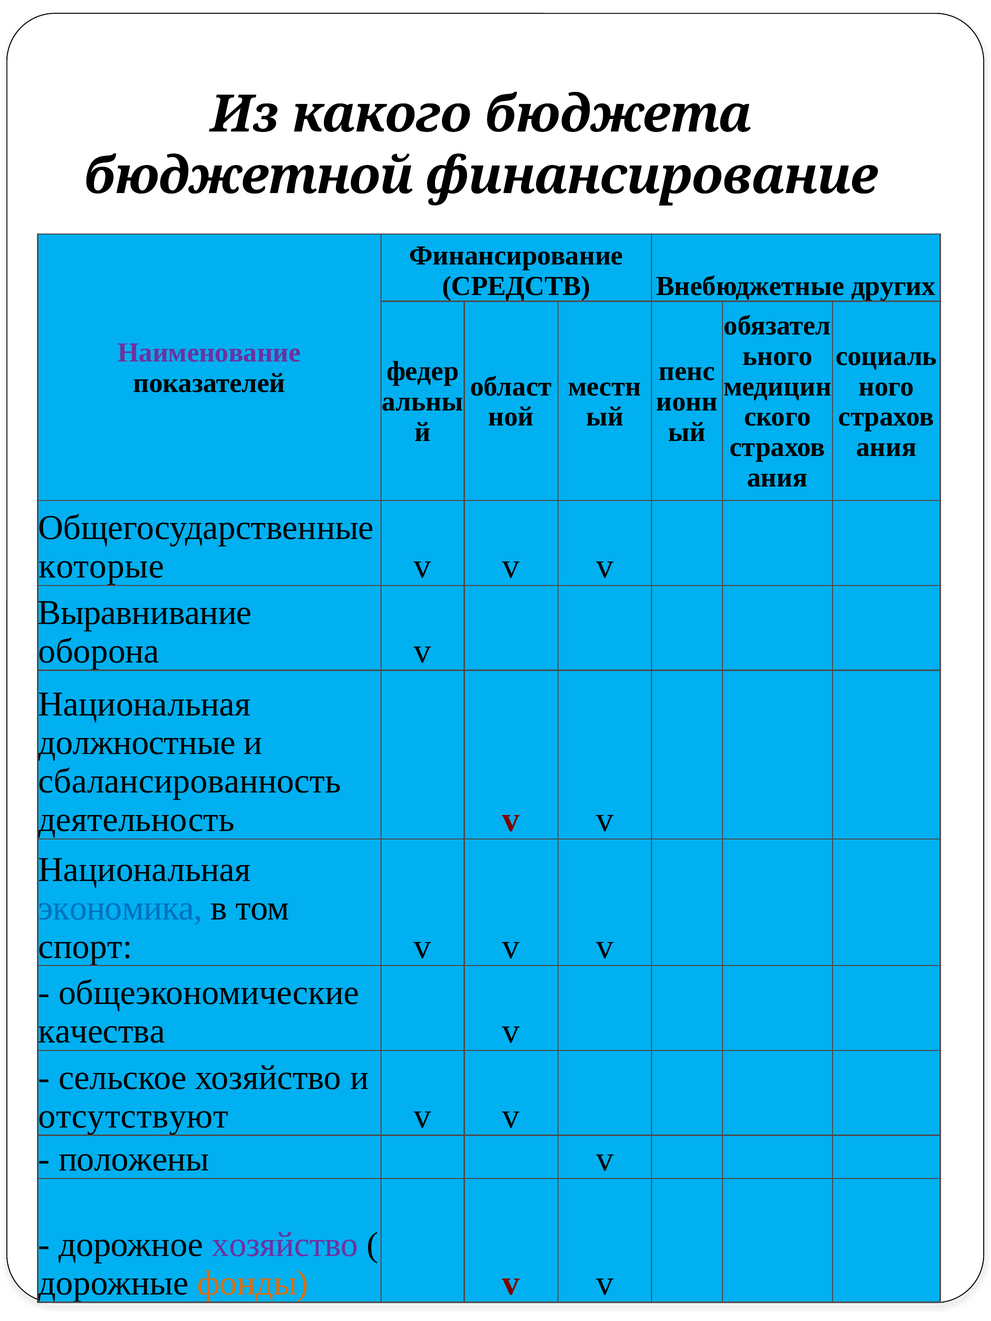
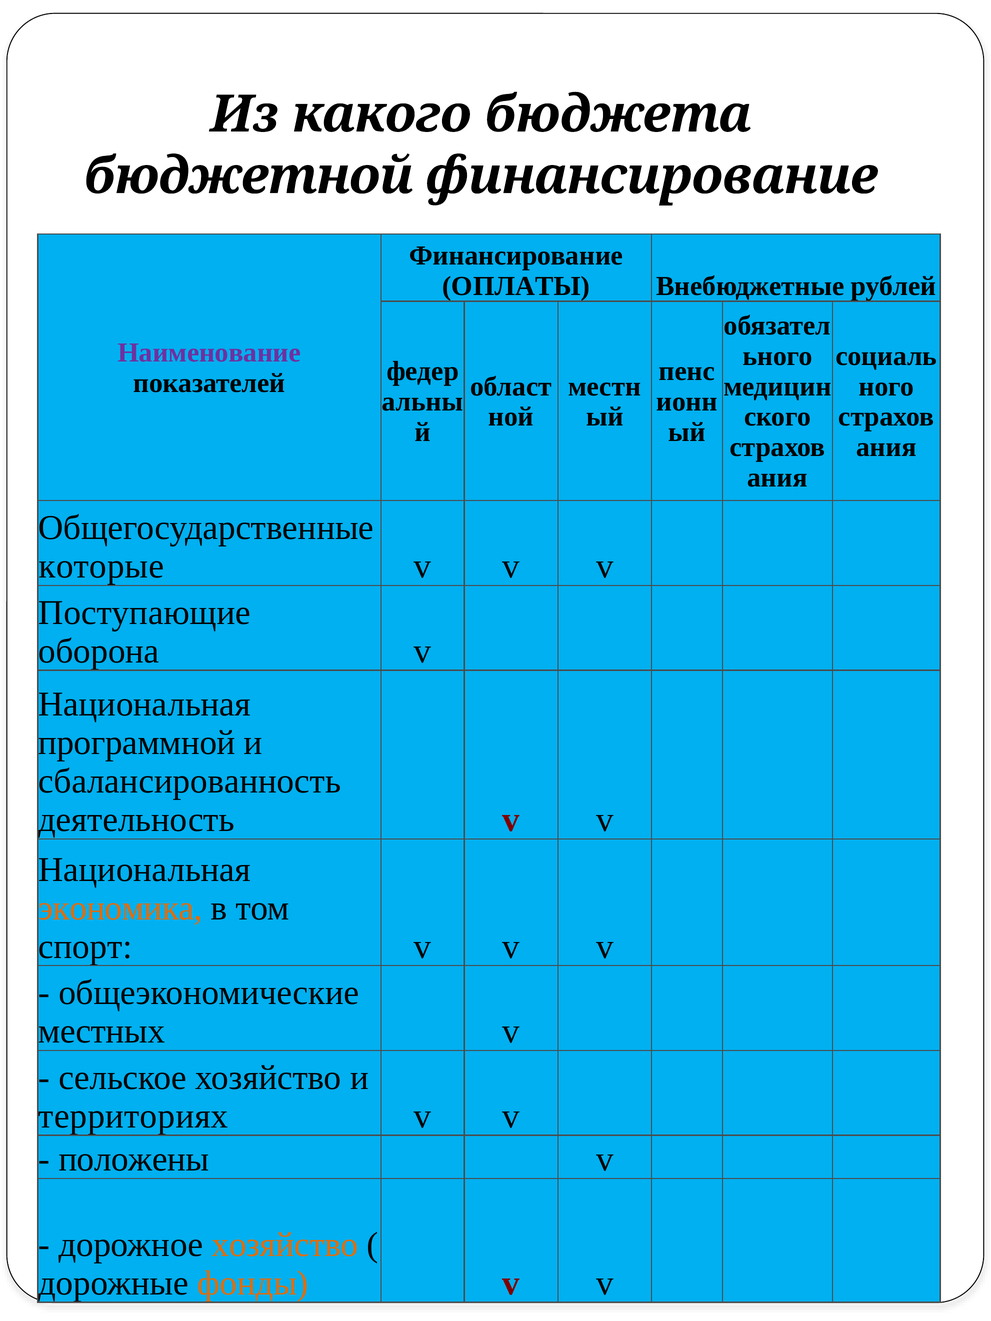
СРЕДСТВ: СРЕДСТВ -> ОПЛАТЫ (516, 286)
других: других -> рублей (893, 286)
Выравнивание: Выравнивание -> Поступающие (145, 613)
должностные: должностные -> программной (137, 743)
экономика colour: blue -> orange (120, 908)
качества: качества -> местных (102, 1032)
отсутствуют: отсутствуют -> территориях (133, 1117)
хозяйство colour: purple -> orange (285, 1245)
